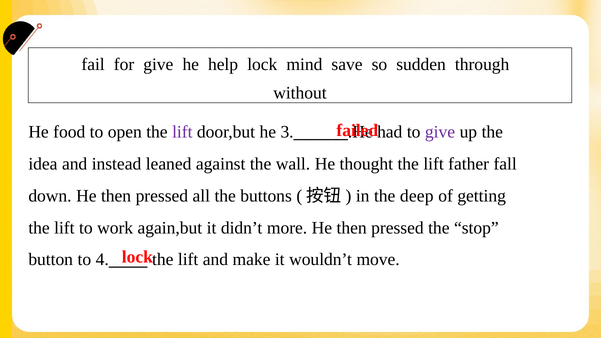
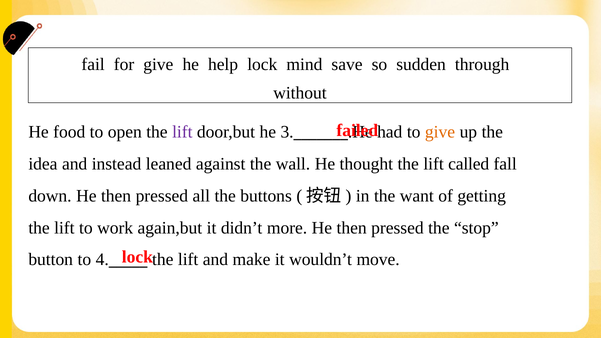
give colour: purple -> orange (440, 132)
father: father -> called (469, 164)
deep: deep -> want (417, 196)
